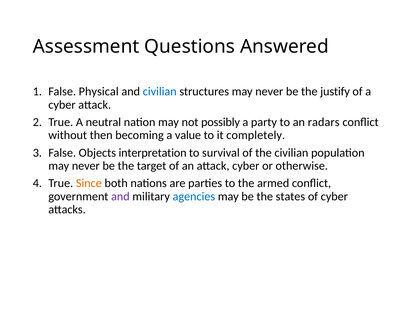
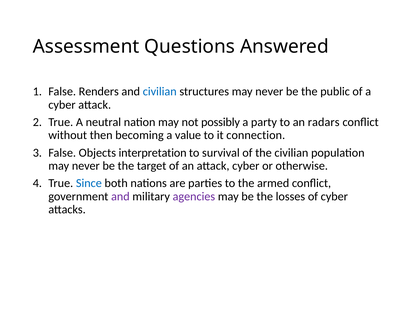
Physical: Physical -> Renders (99, 92)
justify: justify -> public (335, 92)
completely: completely -> connection (256, 135)
Since colour: orange -> blue (89, 183)
agencies colour: blue -> purple (194, 196)
states: states -> losses (290, 196)
